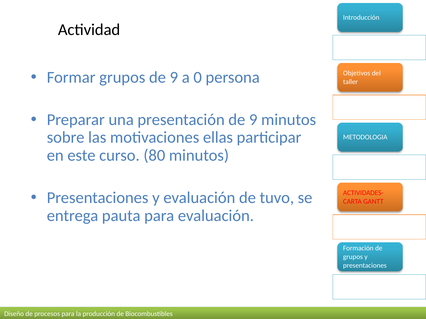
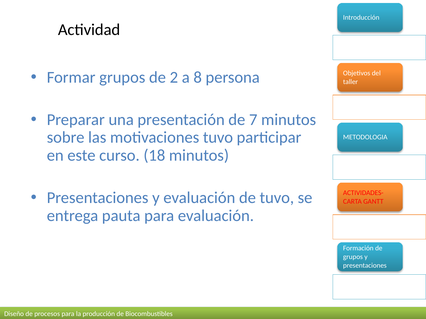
grupos de 9: 9 -> 2 (174, 77)
0: 0 -> 8 (198, 77)
presentación de 9: 9 -> 7 (253, 120)
motivaciones ellas: ellas -> tuvo (218, 138)
80: 80 -> 18 (154, 156)
